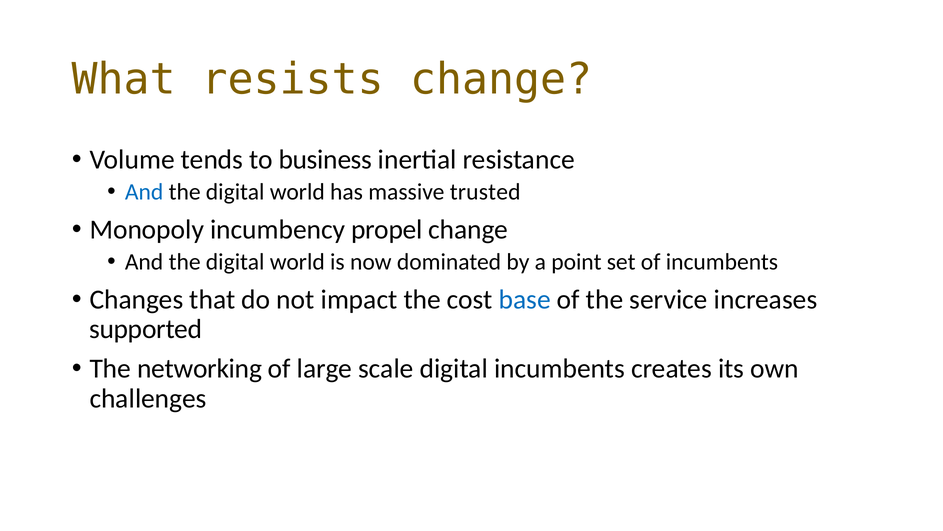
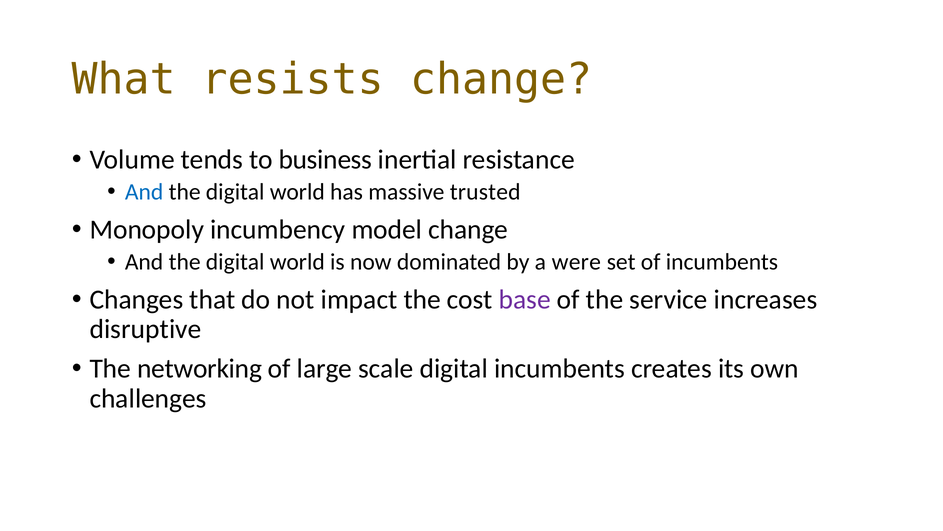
propel: propel -> model (387, 229)
point: point -> were (576, 262)
base colour: blue -> purple (525, 299)
supported: supported -> disruptive (146, 329)
